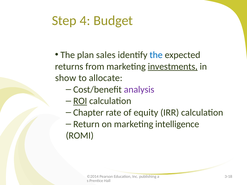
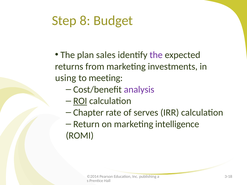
4: 4 -> 8 (85, 21)
the colour: blue -> purple (156, 55)
investments underline: present -> none (173, 67)
show: show -> using (66, 78)
allocate: allocate -> meeting (106, 78)
equity: equity -> serves (146, 113)
